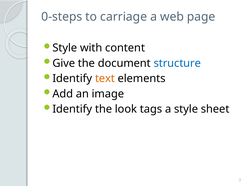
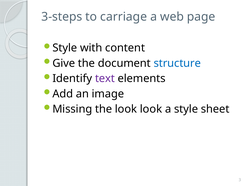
0-steps: 0-steps -> 3-steps (62, 17)
text colour: orange -> purple (105, 79)
Identify: Identify -> Missing (72, 109)
look tags: tags -> look (151, 109)
